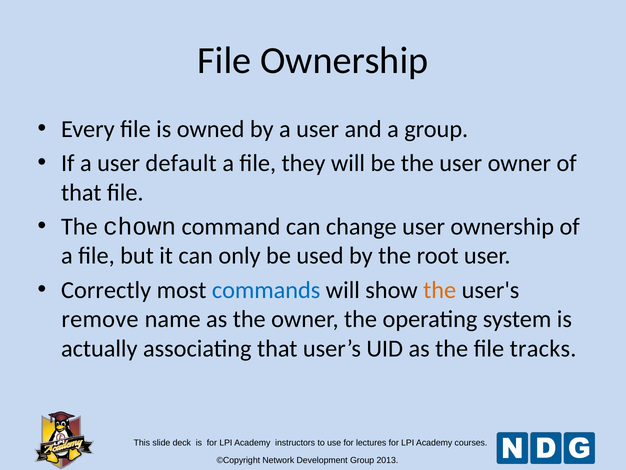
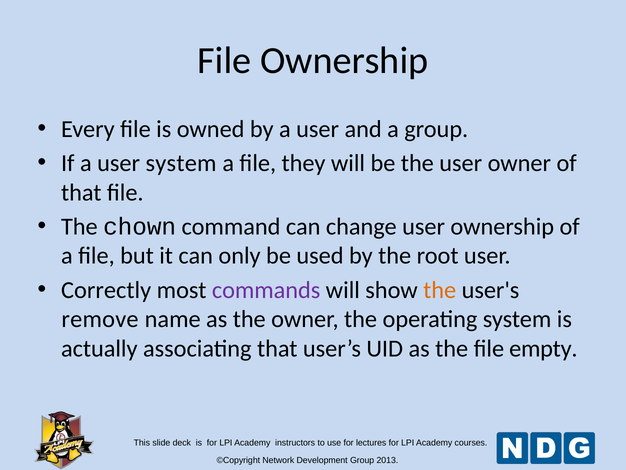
user default: default -> system (181, 163)
commands colour: blue -> purple (266, 290)
tracks: tracks -> empty (543, 348)
